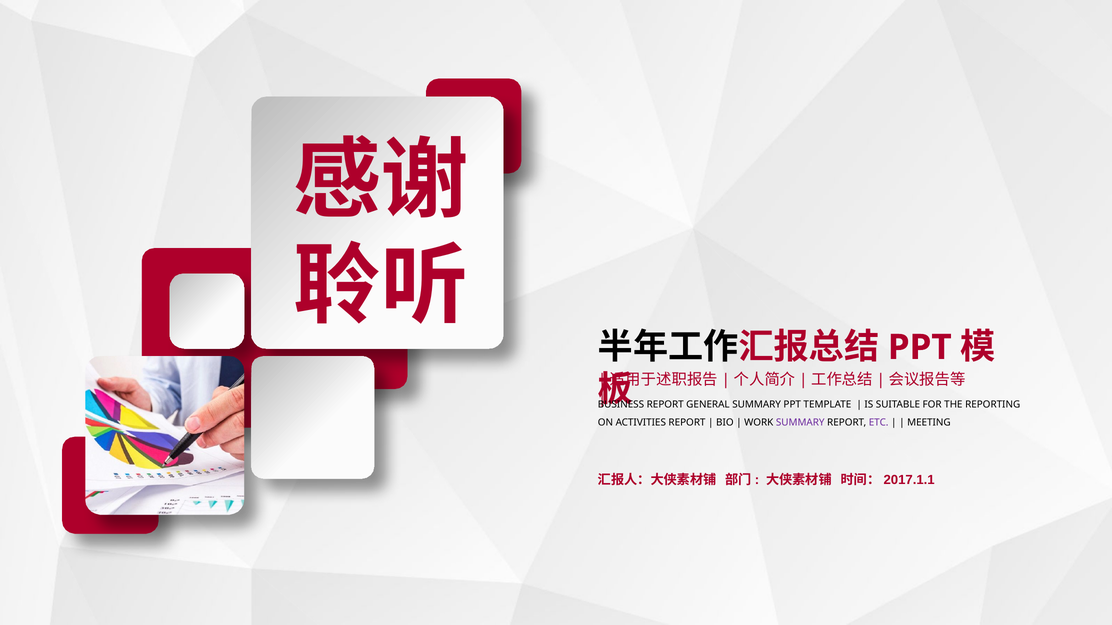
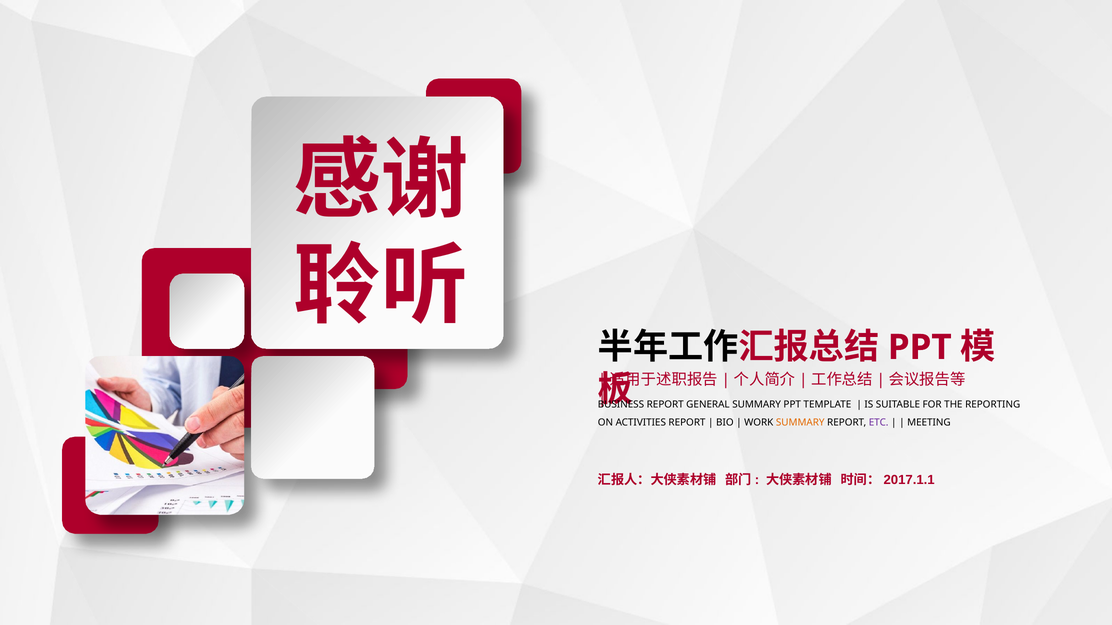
SUMMARY colour: purple -> orange (800, 423)
